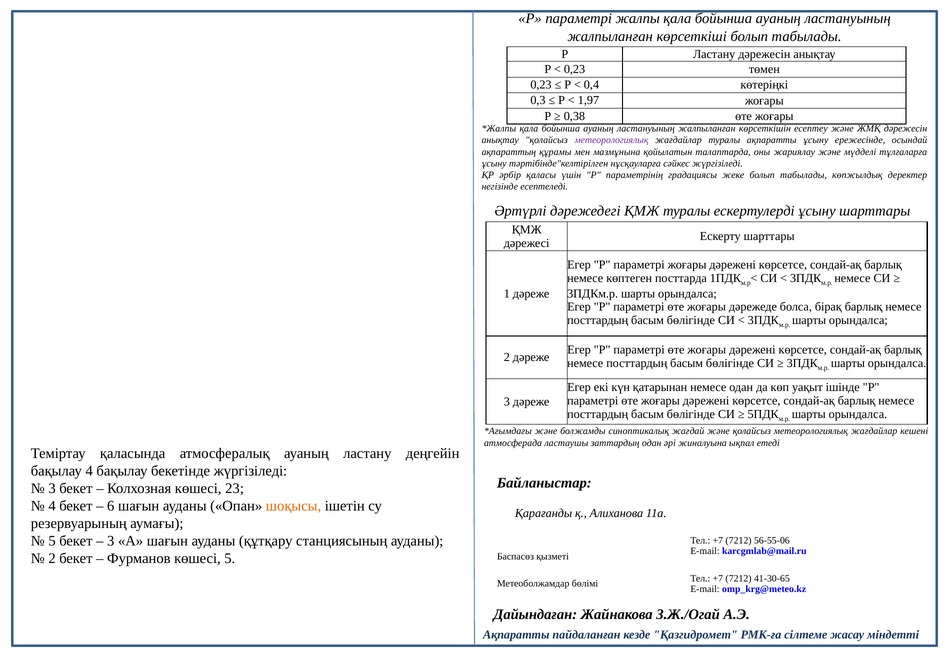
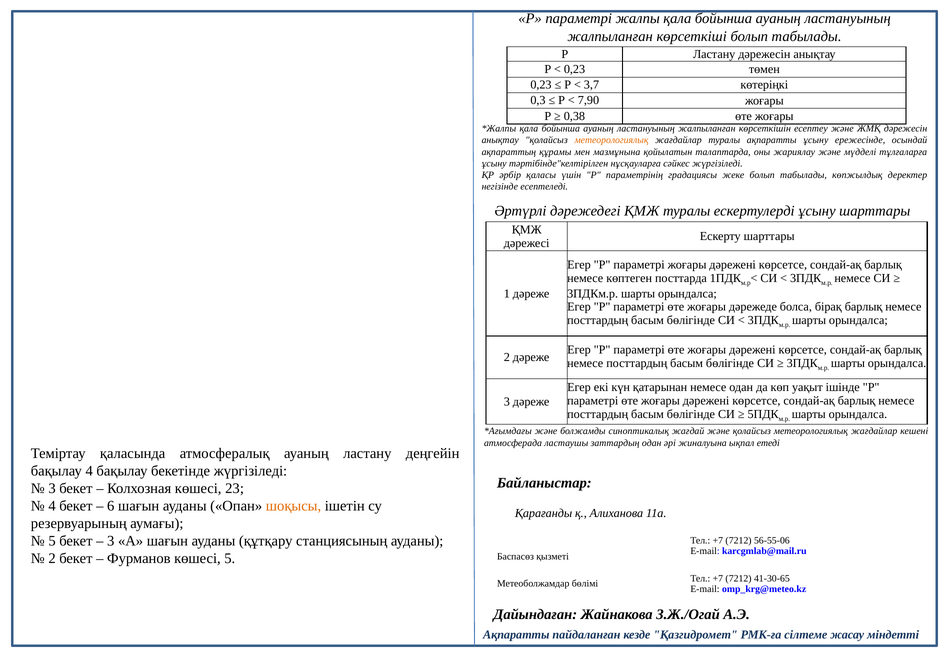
0,4: 0,4 -> 3,7 (591, 85)
1,97: 1,97 -> 7,90 (588, 100)
метеорологиялық colour: purple -> orange (611, 140)
